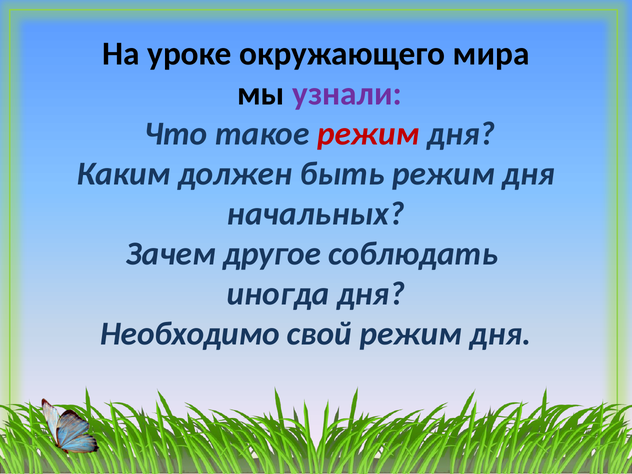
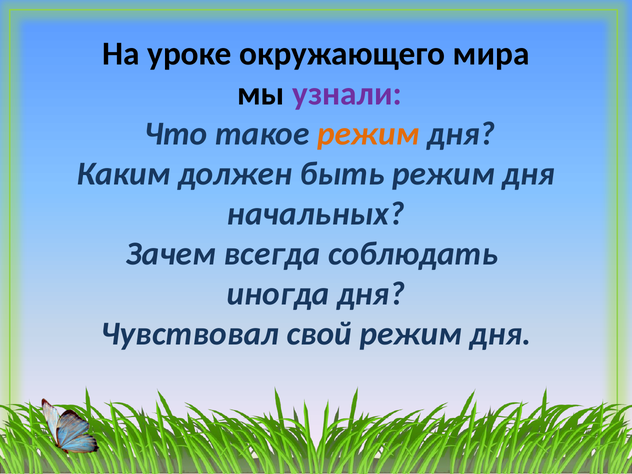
режим colour: red -> orange (368, 134)
другое: другое -> всегда (272, 254)
Необходимо: Необходимо -> Чувствовал (190, 334)
